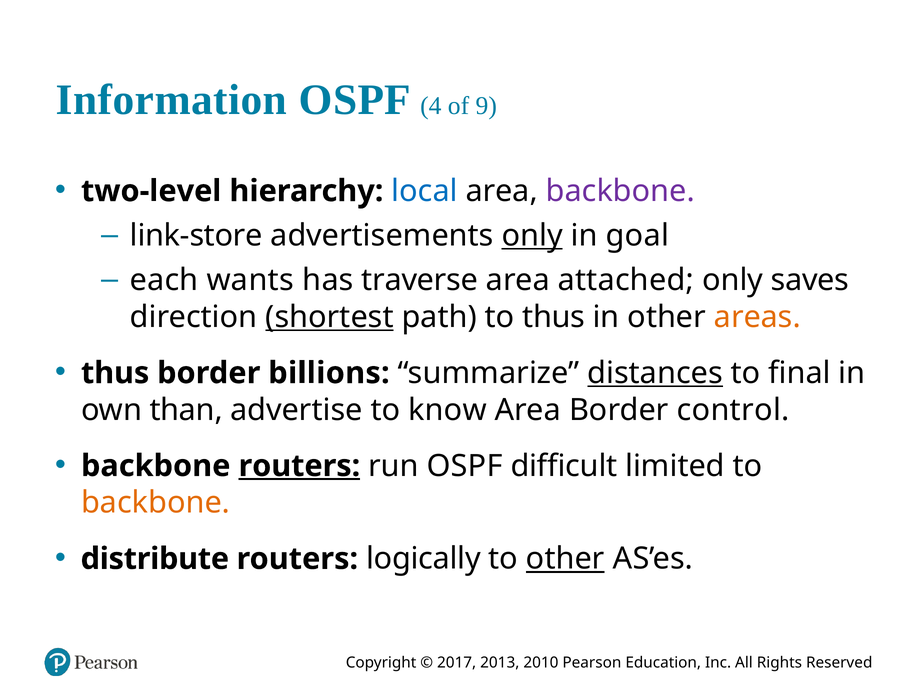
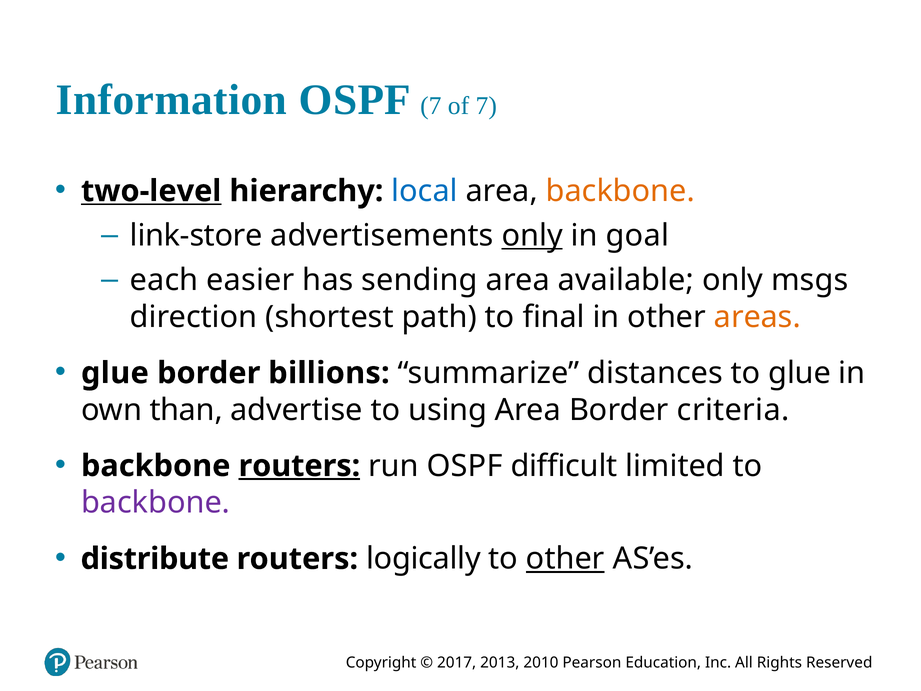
F 4: 4 -> 7 (431, 106)
of 9: 9 -> 7 (486, 106)
two-level underline: none -> present (151, 191)
backbone colour: purple -> orange (620, 191)
wants: wants -> easier (250, 280)
traverse: traverse -> sending (420, 280)
attached: attached -> available (626, 280)
saves: saves -> msgs (810, 280)
shortest underline: present -> none (329, 317)
to thus: thus -> final (554, 317)
thus: thus -> glue (115, 373)
distances underline: present -> none (655, 373)
to final: final -> glue (800, 373)
know: know -> using (448, 410)
control: control -> criteria (733, 410)
backbone colour: orange -> purple (156, 503)
